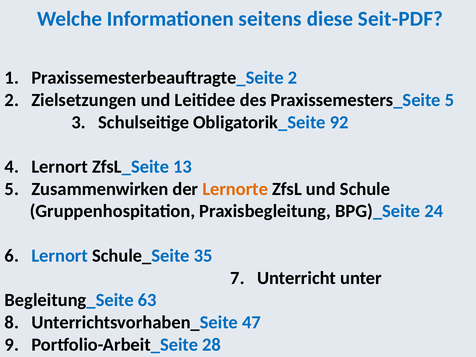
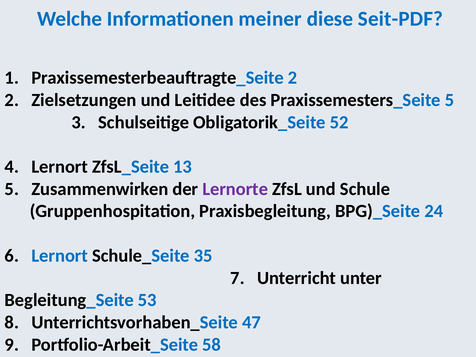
seitens: seitens -> meiner (270, 19)
92: 92 -> 52 (339, 122)
Lernorte colour: orange -> purple (235, 189)
63: 63 -> 53 (147, 300)
28: 28 -> 58 (212, 345)
